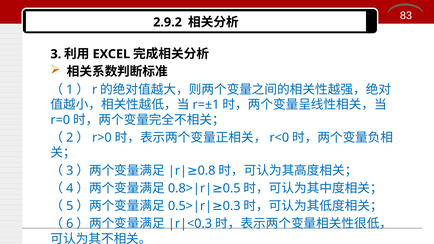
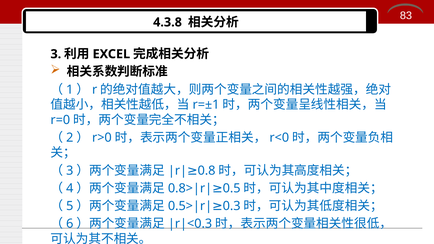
2.9.2: 2.9.2 -> 4.3.8 (168, 22)
